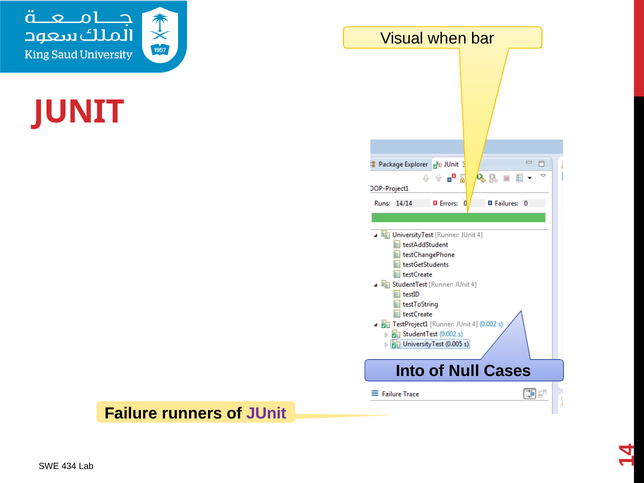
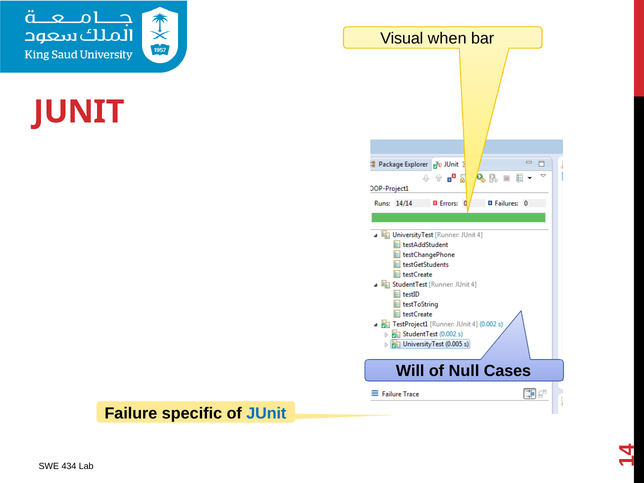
Into: Into -> Will (410, 371)
runners: runners -> specific (192, 414)
JUnit colour: purple -> blue (266, 414)
